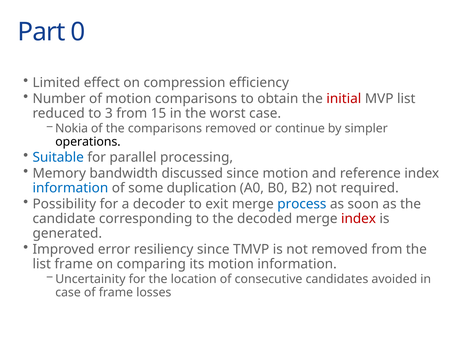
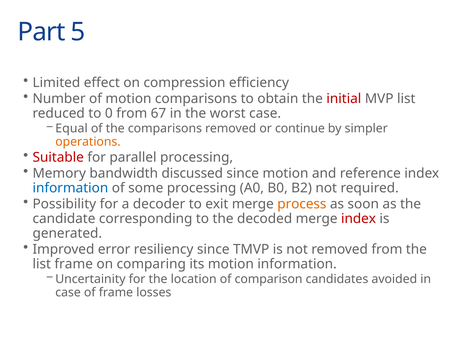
0: 0 -> 5 (78, 32)
3: 3 -> 0 (109, 114)
15: 15 -> 67 (158, 114)
Nokia: Nokia -> Equal (71, 129)
operations colour: black -> orange (88, 142)
Suitable colour: blue -> red (58, 157)
some duplication: duplication -> processing (202, 188)
process colour: blue -> orange (302, 204)
consecutive: consecutive -> comparison (269, 279)
